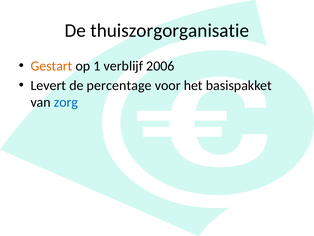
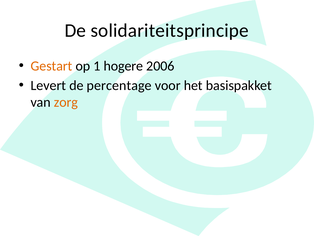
thuiszorgorganisatie: thuiszorgorganisatie -> solidariteitsprincipe (170, 30)
verblijf: verblijf -> hogere (123, 66)
zorg colour: blue -> orange (66, 102)
